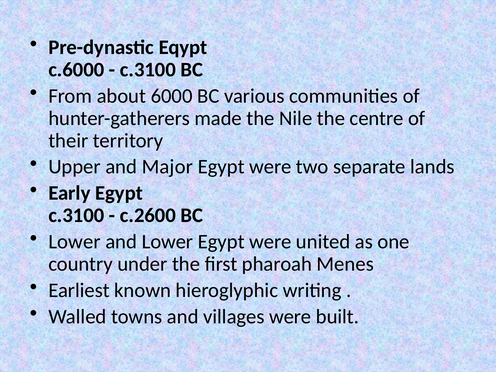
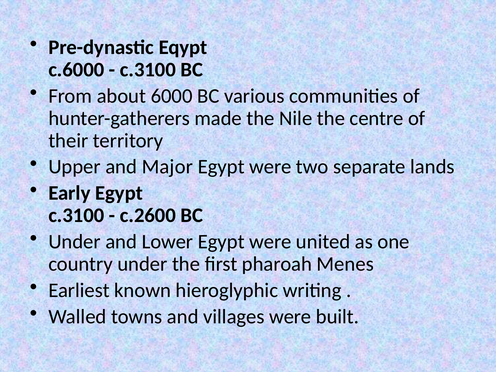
Lower: Lower -> Under (75, 242)
